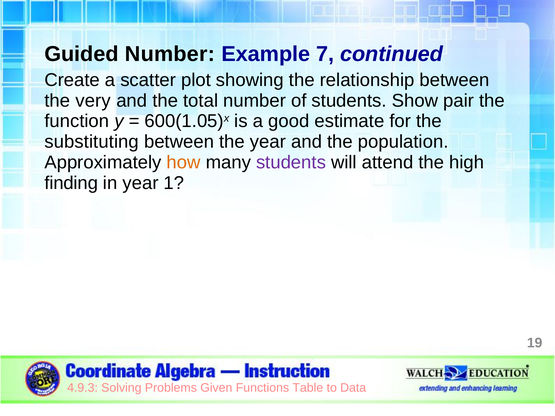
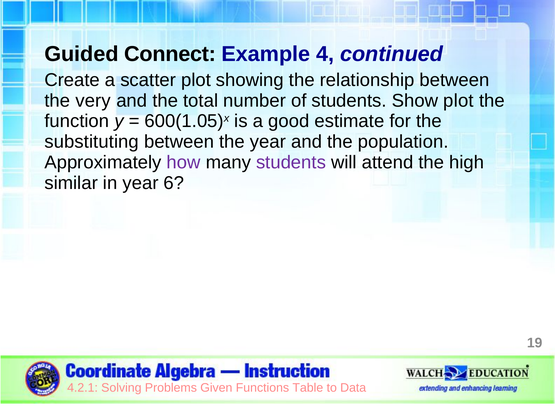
Guided Number: Number -> Connect (170, 54)
7: 7 -> 4 (325, 54)
Show pair: pair -> plot (458, 101)
how colour: orange -> purple (184, 163)
finding: finding -> similar (71, 183)
1: 1 -> 6 (174, 183)
4.9.3: 4.9.3 -> 4.2.1 (83, 388)
